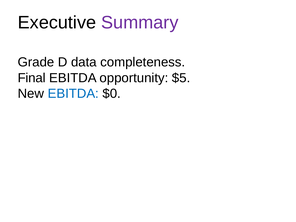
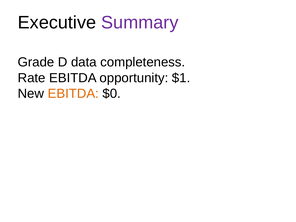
Final: Final -> Rate (32, 78)
$5: $5 -> $1 (181, 78)
EBITDA colour: blue -> orange (73, 94)
